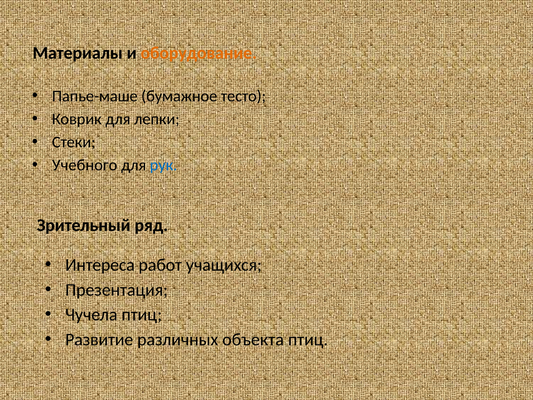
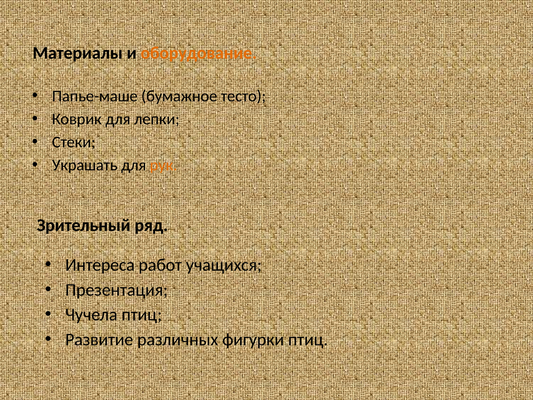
Учебного: Учебного -> Украшать (85, 165)
рук colour: blue -> orange (164, 165)
объекта: объекта -> фигурки (253, 339)
